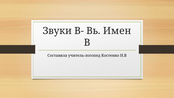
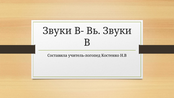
Вь Имен: Имен -> Звуки (117, 31)
